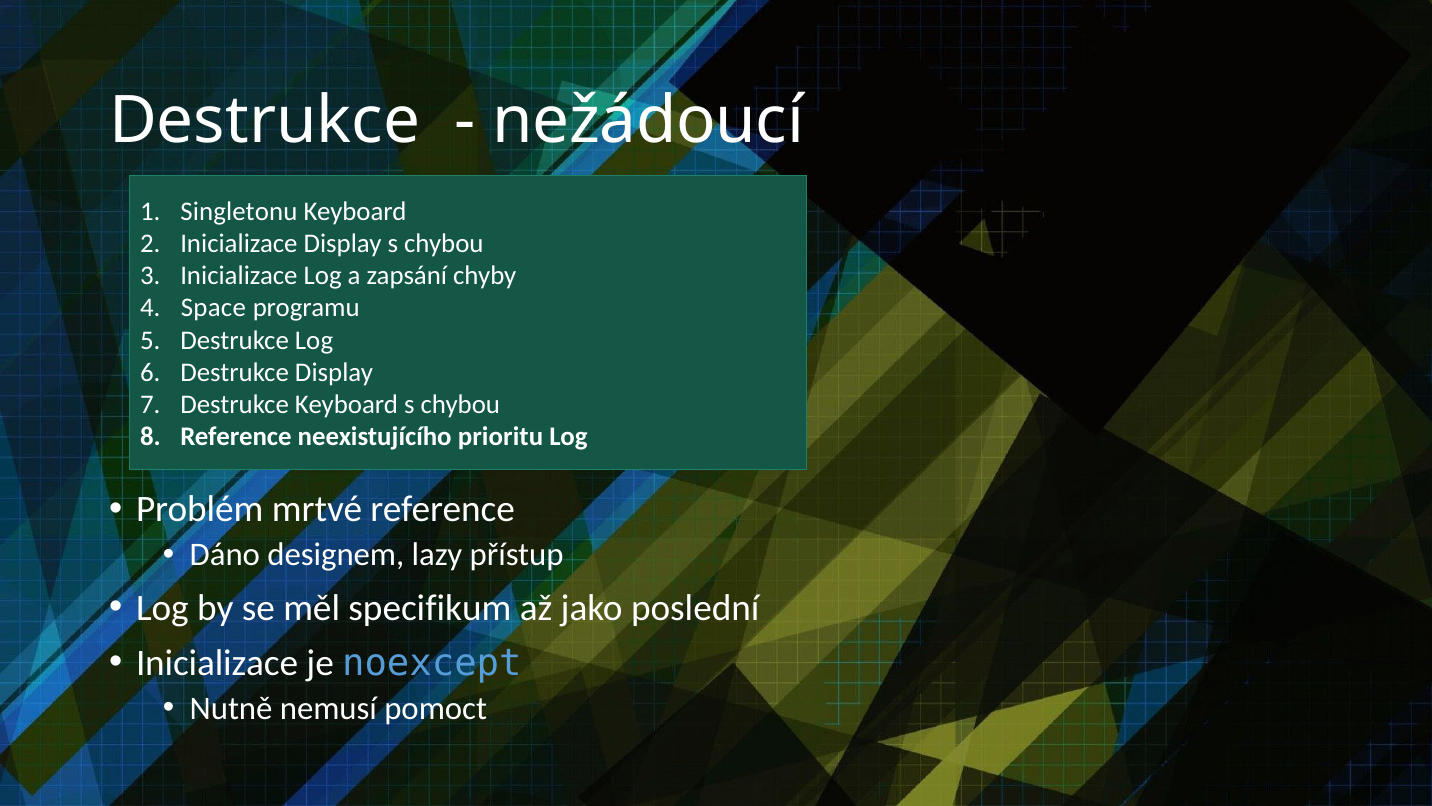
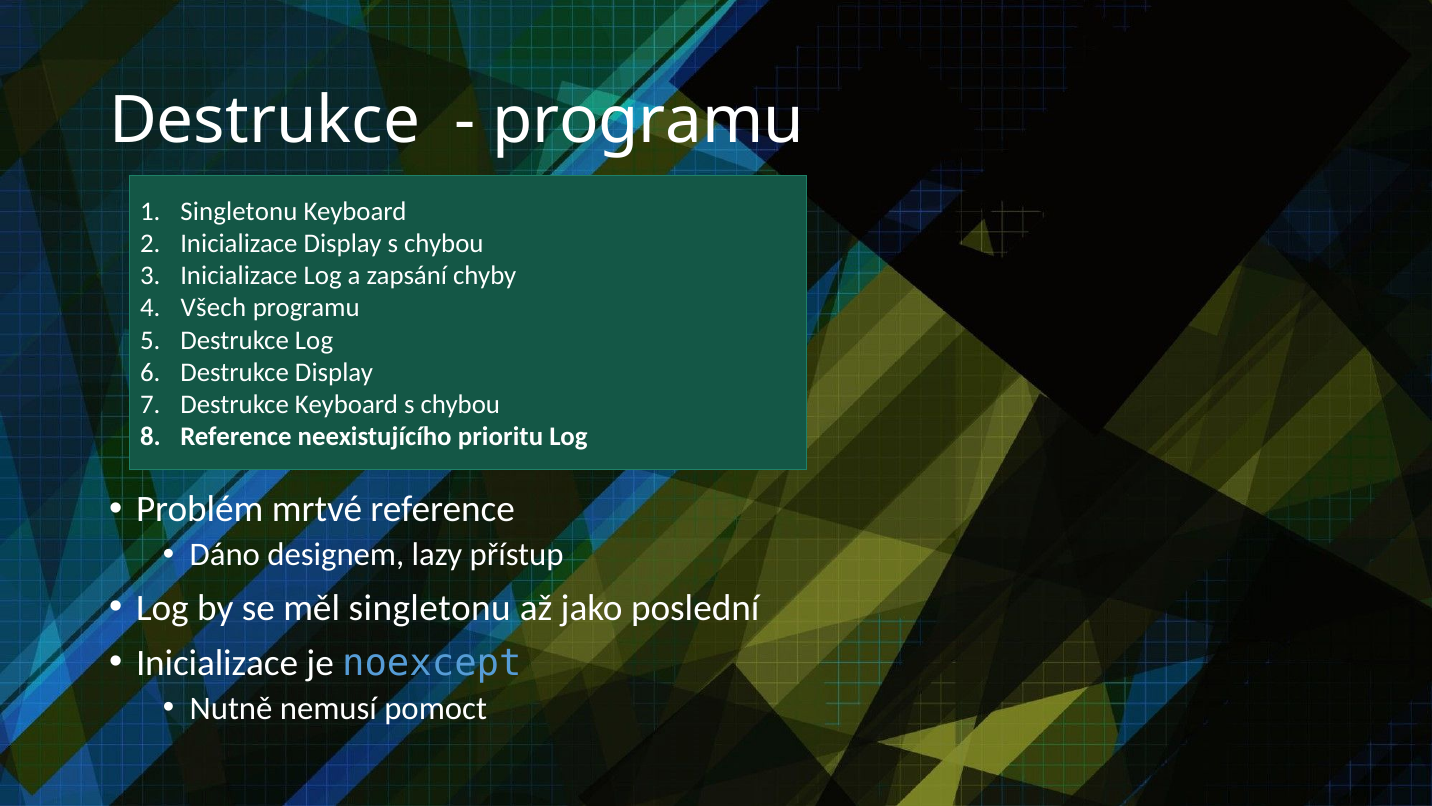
nežádoucí: nežádoucí -> programu (648, 120)
Space: Space -> Všech (213, 308)
měl specifikum: specifikum -> singletonu (430, 607)
